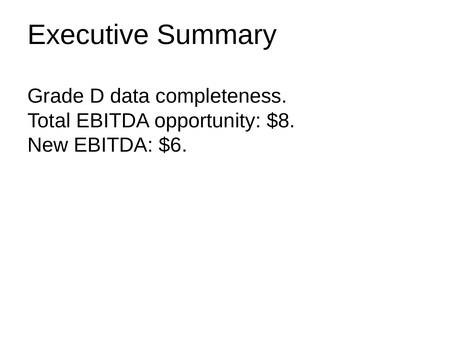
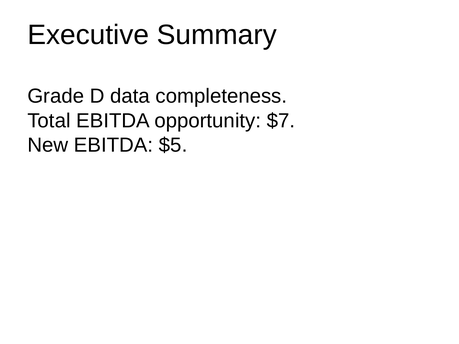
$8: $8 -> $7 (281, 121)
$6: $6 -> $5 (173, 145)
